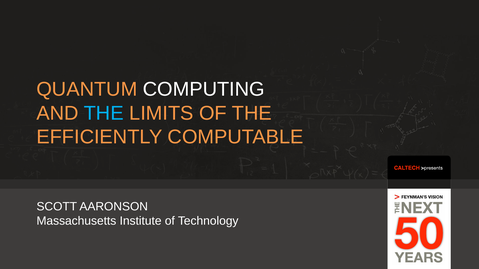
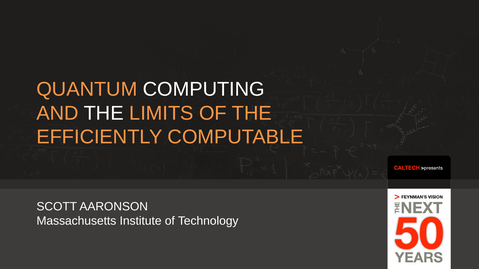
THE colour: light blue -> white (104, 113)
